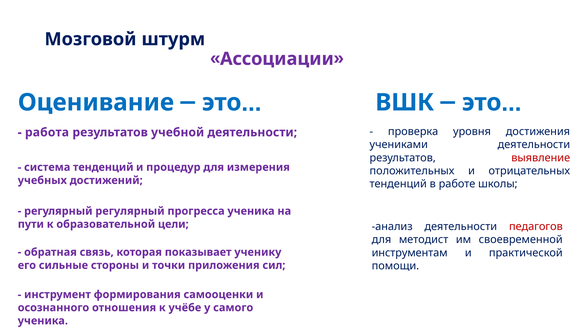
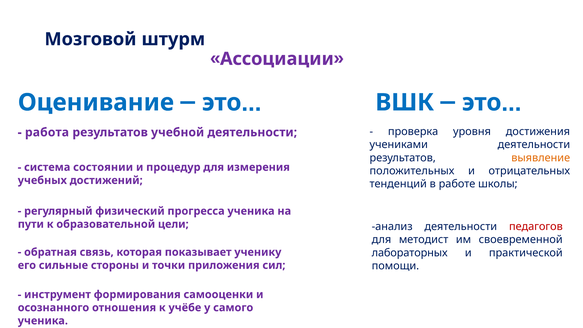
выявление colour: red -> orange (541, 158)
система тенденций: тенденций -> состоянии (103, 167)
регулярный регулярный: регулярный -> физический (130, 211)
инструментам: инструментам -> лабораторных (410, 253)
